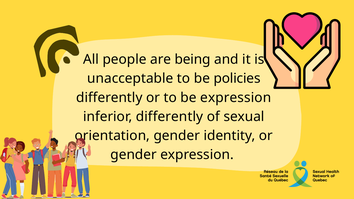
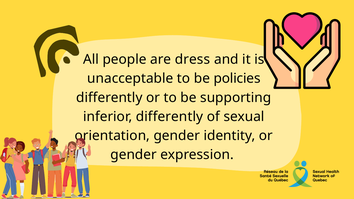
being: being -> dress (192, 60)
be expression: expression -> supporting (236, 98)
